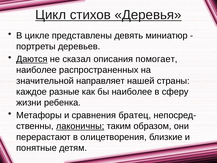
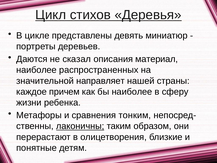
Даются underline: present -> none (32, 59)
помогает: помогает -> материал (157, 59)
разные: разные -> причем (64, 92)
братец: братец -> тонким (135, 115)
